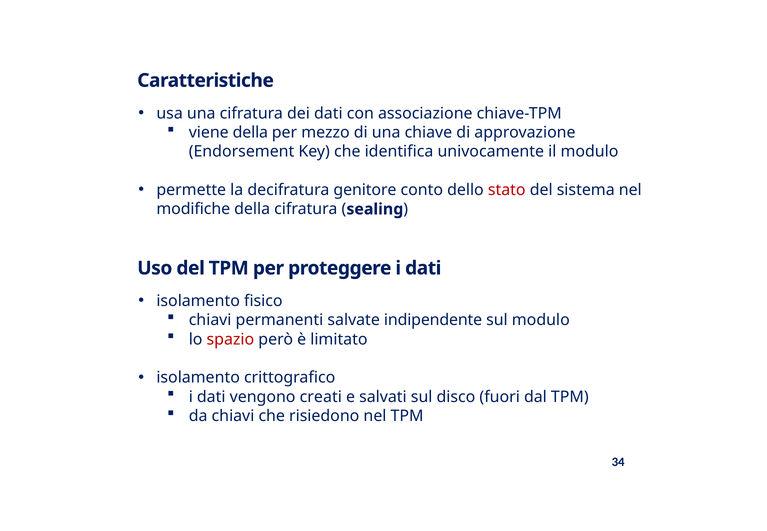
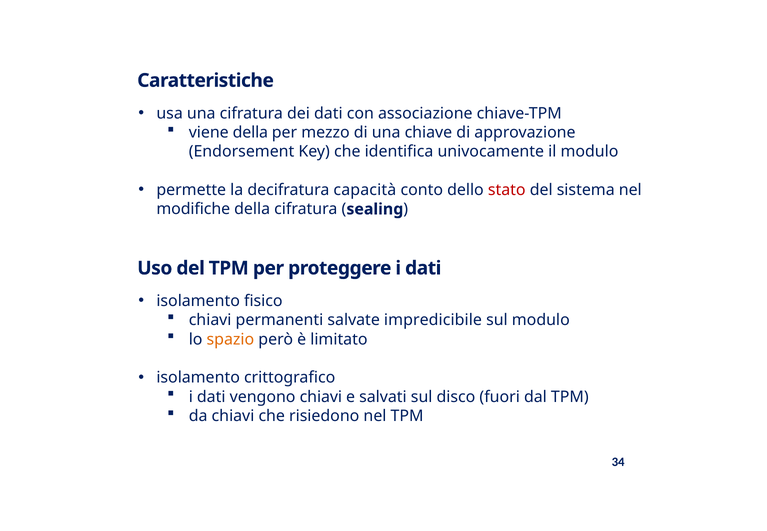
genitore: genitore -> capacità (365, 190)
indipendente: indipendente -> impredicibile (433, 320)
spazio colour: red -> orange (230, 339)
vengono creati: creati -> chiavi (321, 397)
